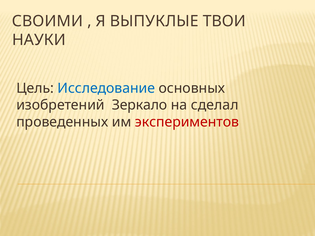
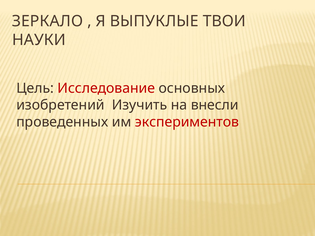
СВОИМИ: СВОИМИ -> ЗЕРКАЛО (47, 21)
Исследование colour: blue -> red (106, 88)
Зеркало: Зеркало -> Изучить (140, 105)
сделал: сделал -> внесли (215, 105)
